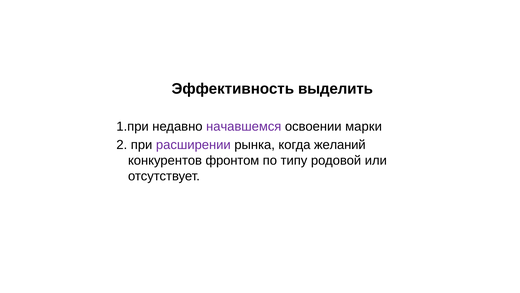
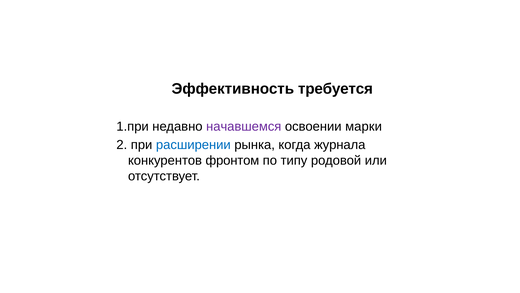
выделить: выделить -> требуется (335, 89)
расширении colour: purple -> blue (193, 145)
желаний: желаний -> журнала (340, 145)
